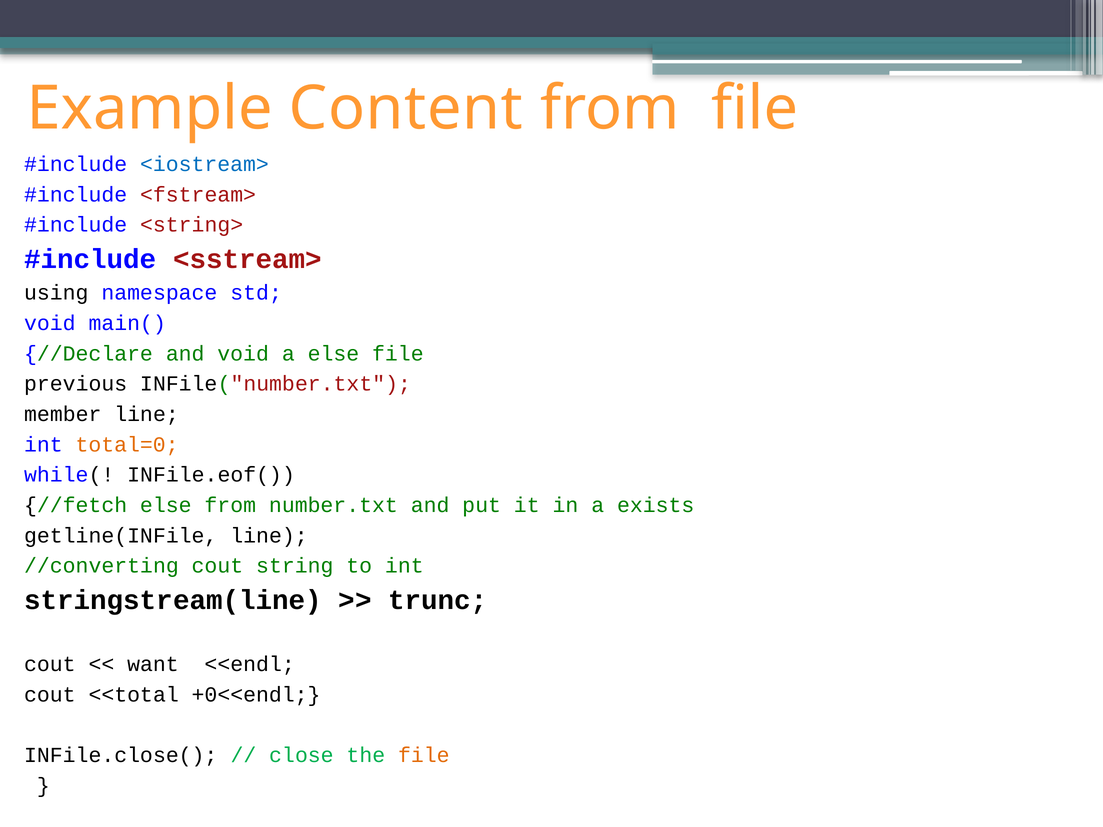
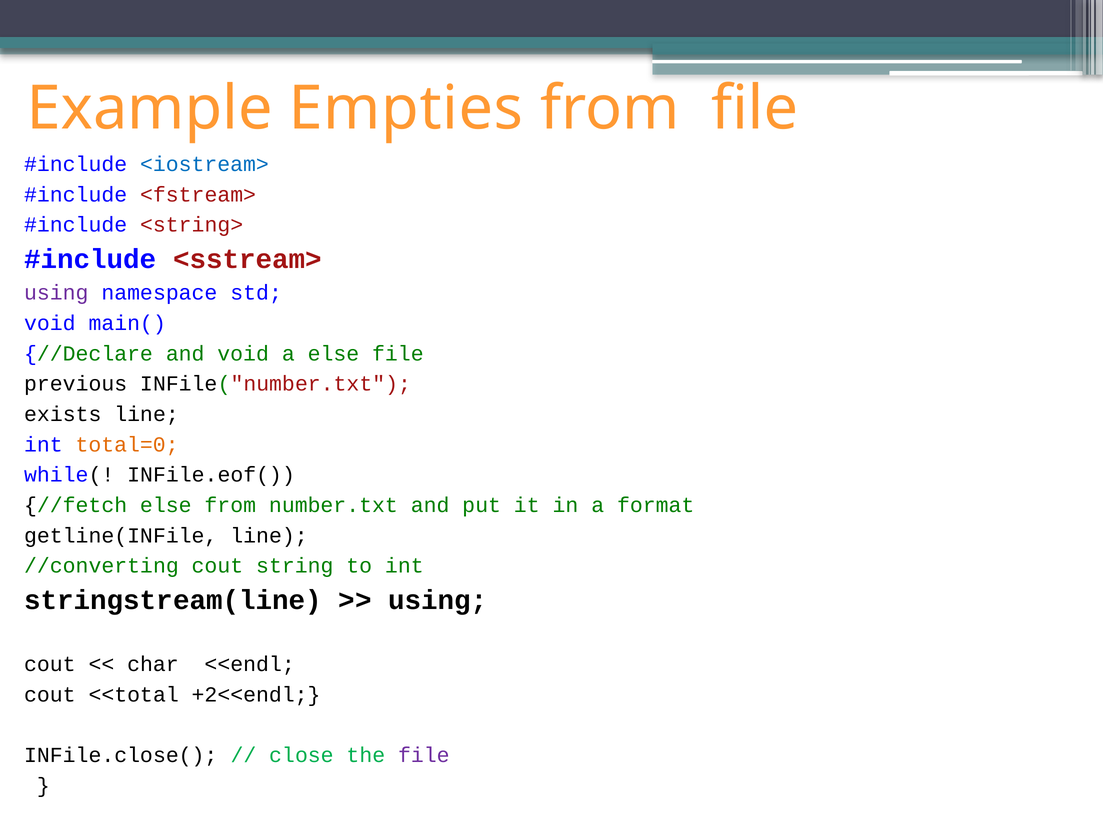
Content: Content -> Empties (406, 109)
using colour: black -> purple (56, 293)
member: member -> exists (63, 414)
exists: exists -> format (656, 505)
trunc: trunc -> using (438, 601)
want: want -> char (153, 664)
+0<<endl: +0<<endl -> +2<<endl (256, 695)
file colour: orange -> purple (424, 756)
